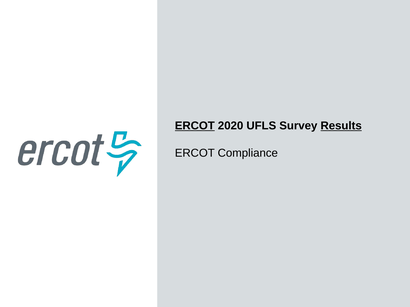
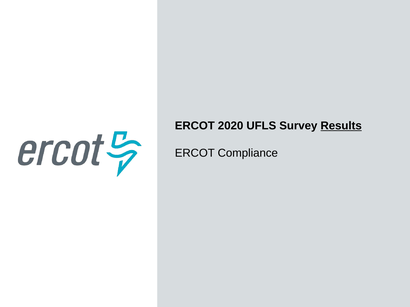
ERCOT underline: present -> none (195, 126)
